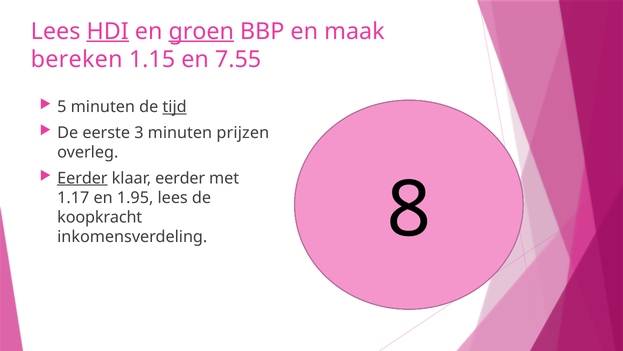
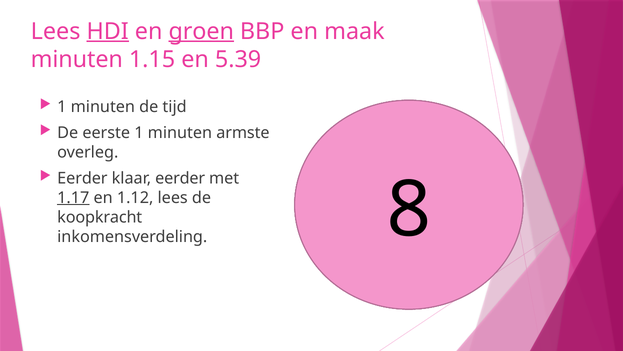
bereken: bereken -> minuten (77, 59)
7.55: 7.55 -> 5.39 (238, 59)
5: 5 -> 1 (62, 107)
tijd underline: present -> none (175, 107)
eerste 3: 3 -> 1 (139, 133)
prijzen: prijzen -> armste (243, 133)
Eerder underline: present -> none (82, 178)
1.17 underline: none -> present (73, 197)
1.95: 1.95 -> 1.12 (135, 197)
